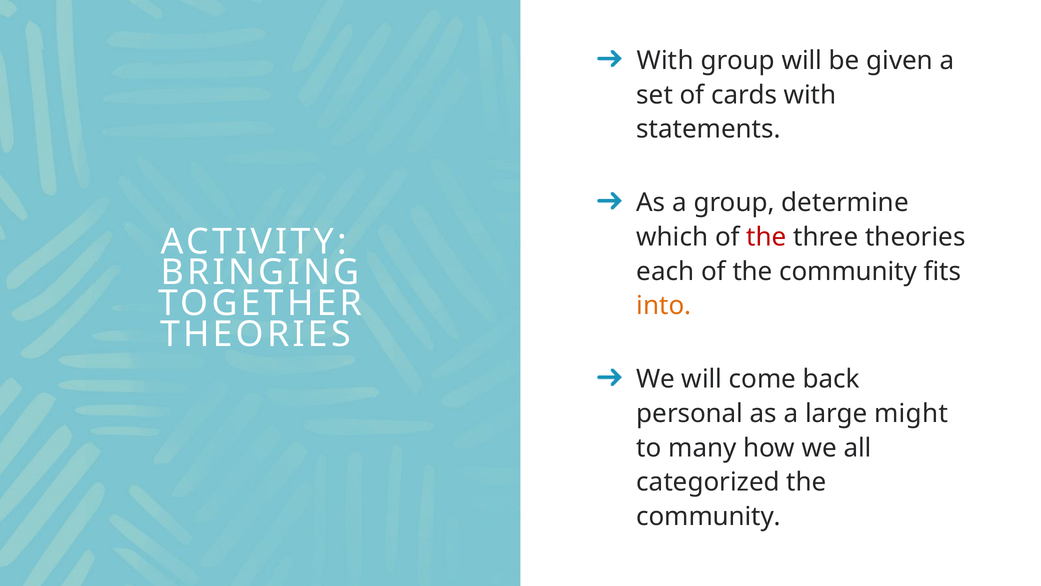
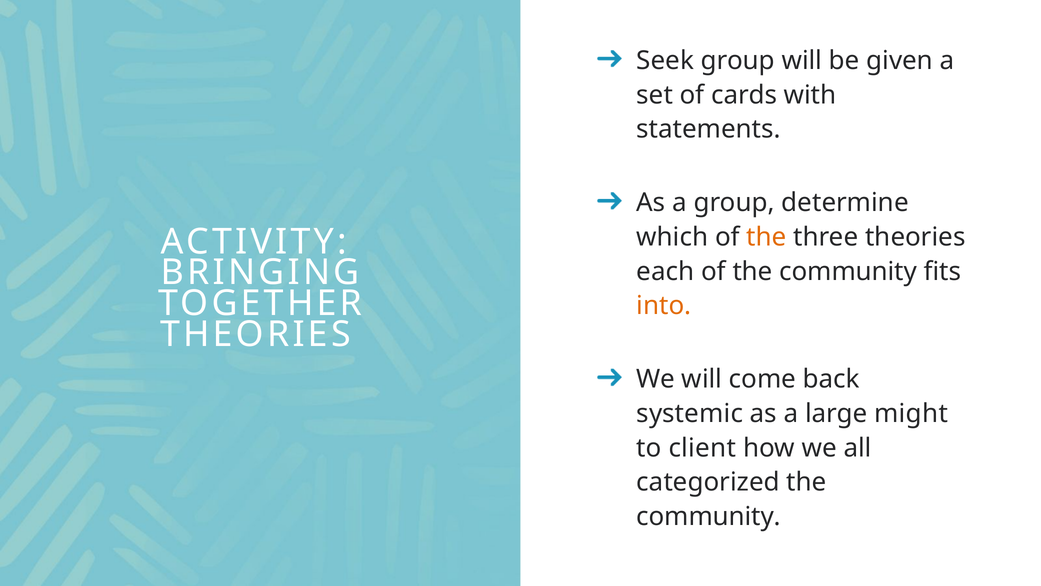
With: With -> Seek (665, 61)
the colour: red -> orange (766, 237)
personal: personal -> systemic (690, 413)
many: many -> client (702, 448)
